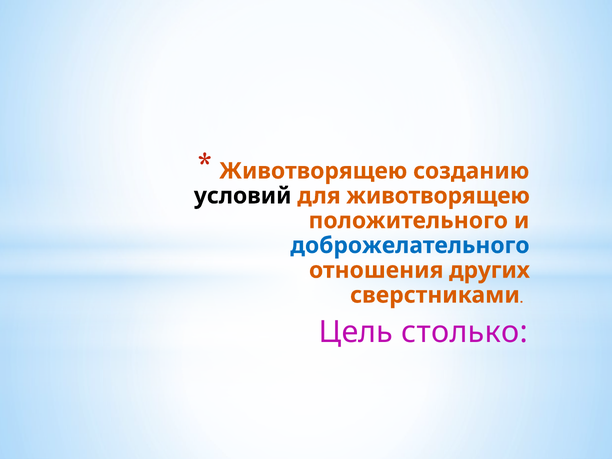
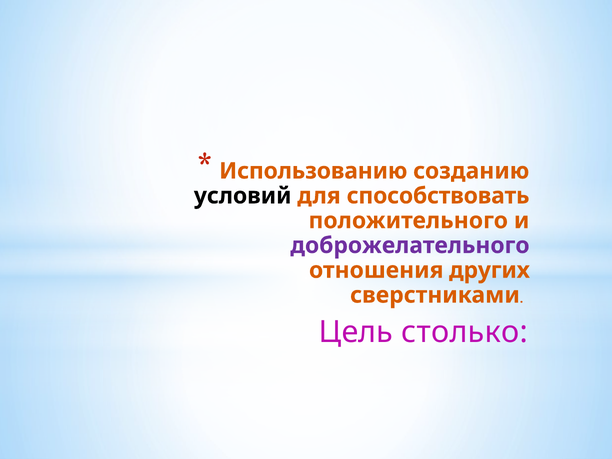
Животворящею: Животворящею -> Использованию (313, 171)
для животворящею: животворящею -> способствовать (438, 196)
доброжелательного colour: blue -> purple (410, 245)
